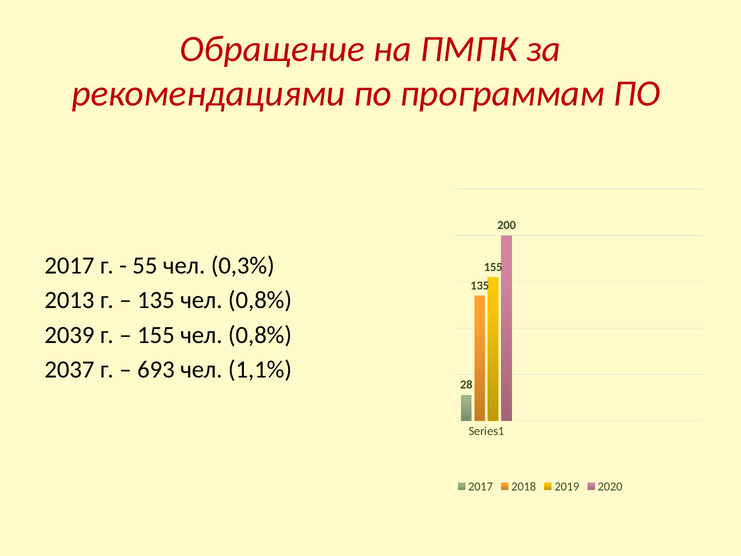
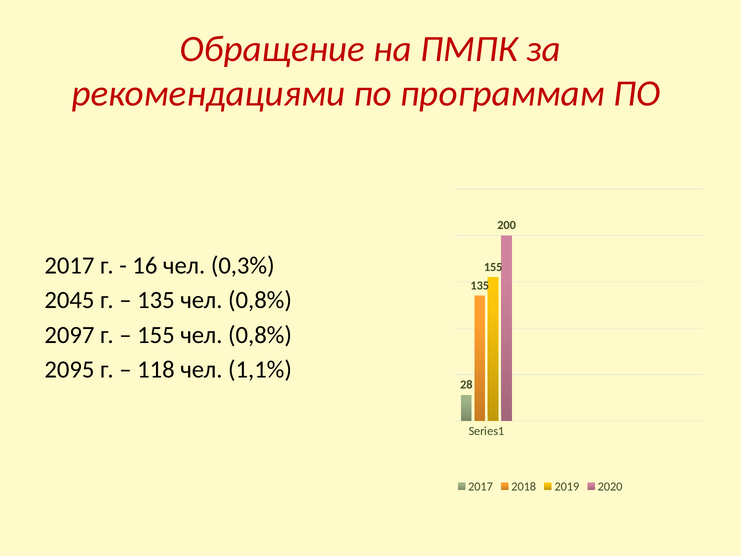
55: 55 -> 16 (145, 266)
2013: 2013 -> 2045 (69, 300)
2039: 2039 -> 2097 (69, 335)
2037: 2037 -> 2095 (69, 369)
693: 693 -> 118 (156, 369)
